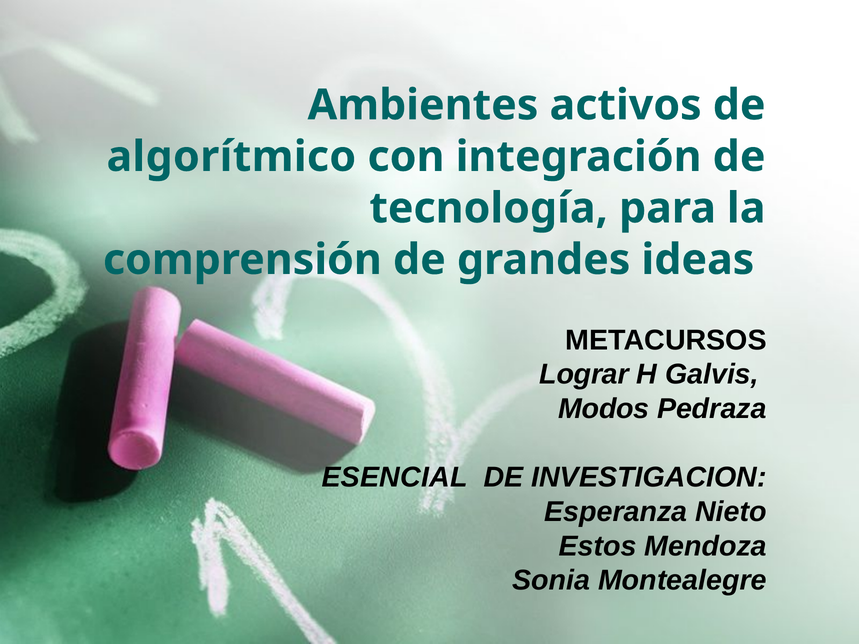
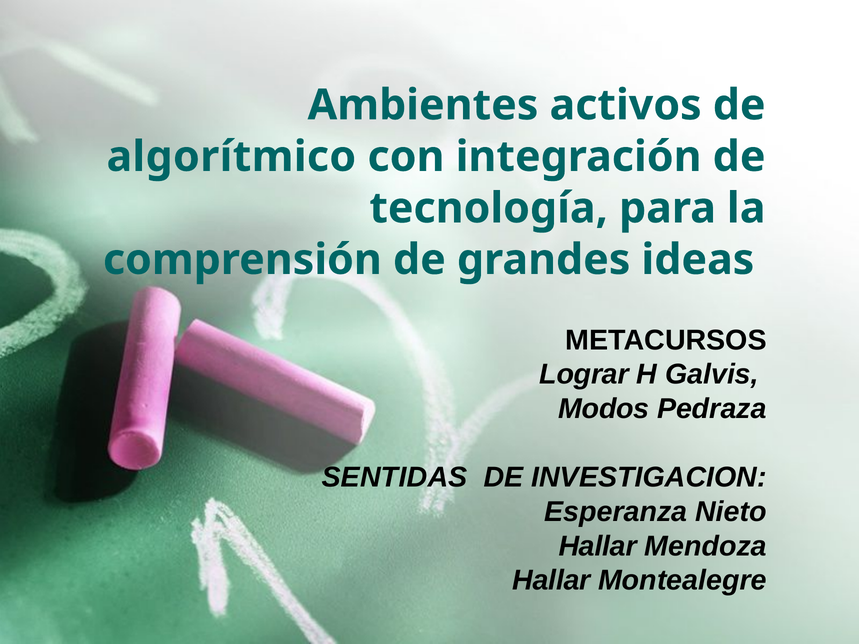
ESENCIAL: ESENCIAL -> SENTIDAS (394, 478)
Estos: Estos -> Hallar (598, 546)
Sonia: Sonia -> Hallar (551, 581)
